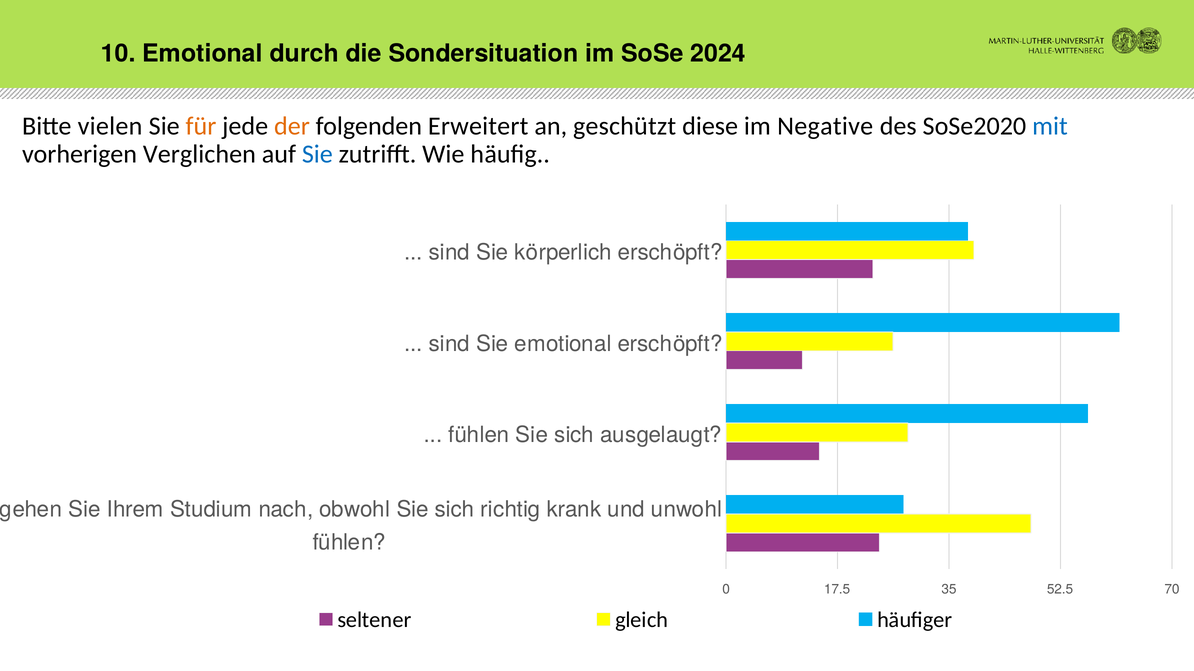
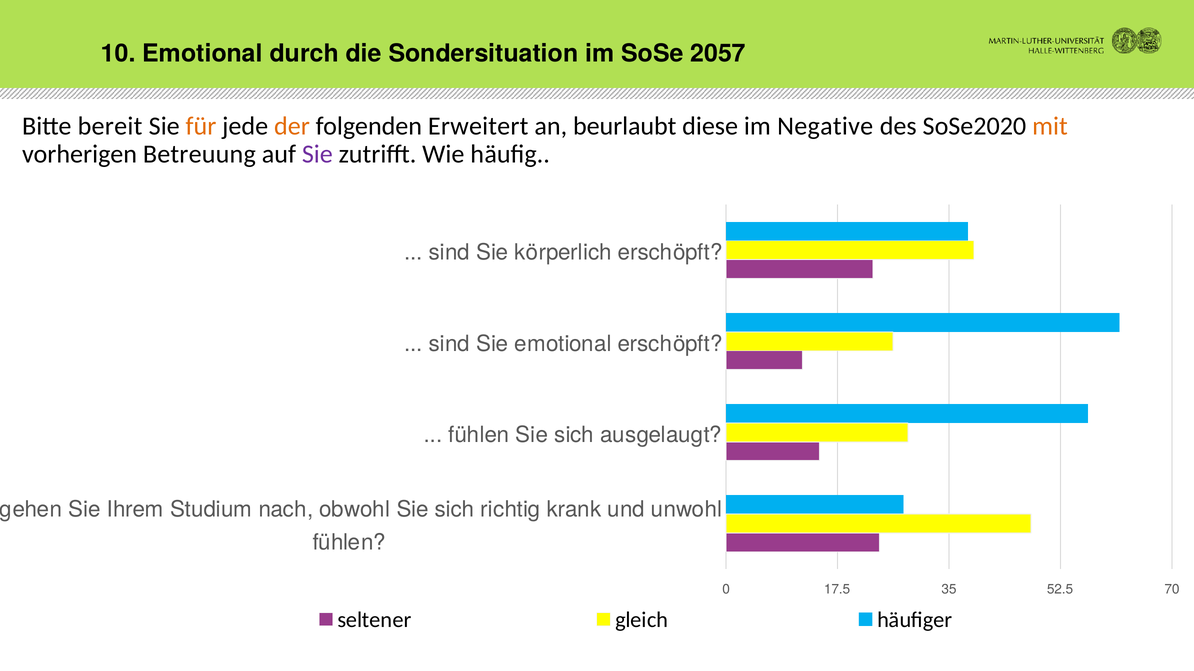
2024: 2024 -> 2057 (718, 54)
vielen: vielen -> bereit (110, 126)
geschützt: geschützt -> beurlaubt (625, 126)
mit colour: blue -> orange (1050, 126)
Verglichen: Verglichen -> Betreuung (199, 154)
Sie colour: blue -> purple (317, 154)
